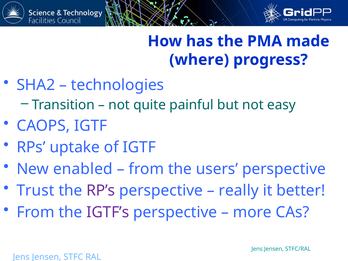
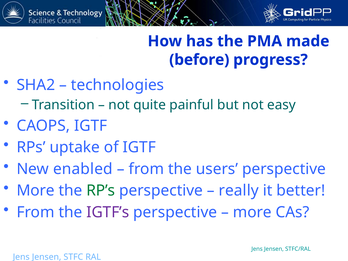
where: where -> before (199, 60)
Trust: Trust -> More (36, 191)
RP’s colour: purple -> green (101, 191)
